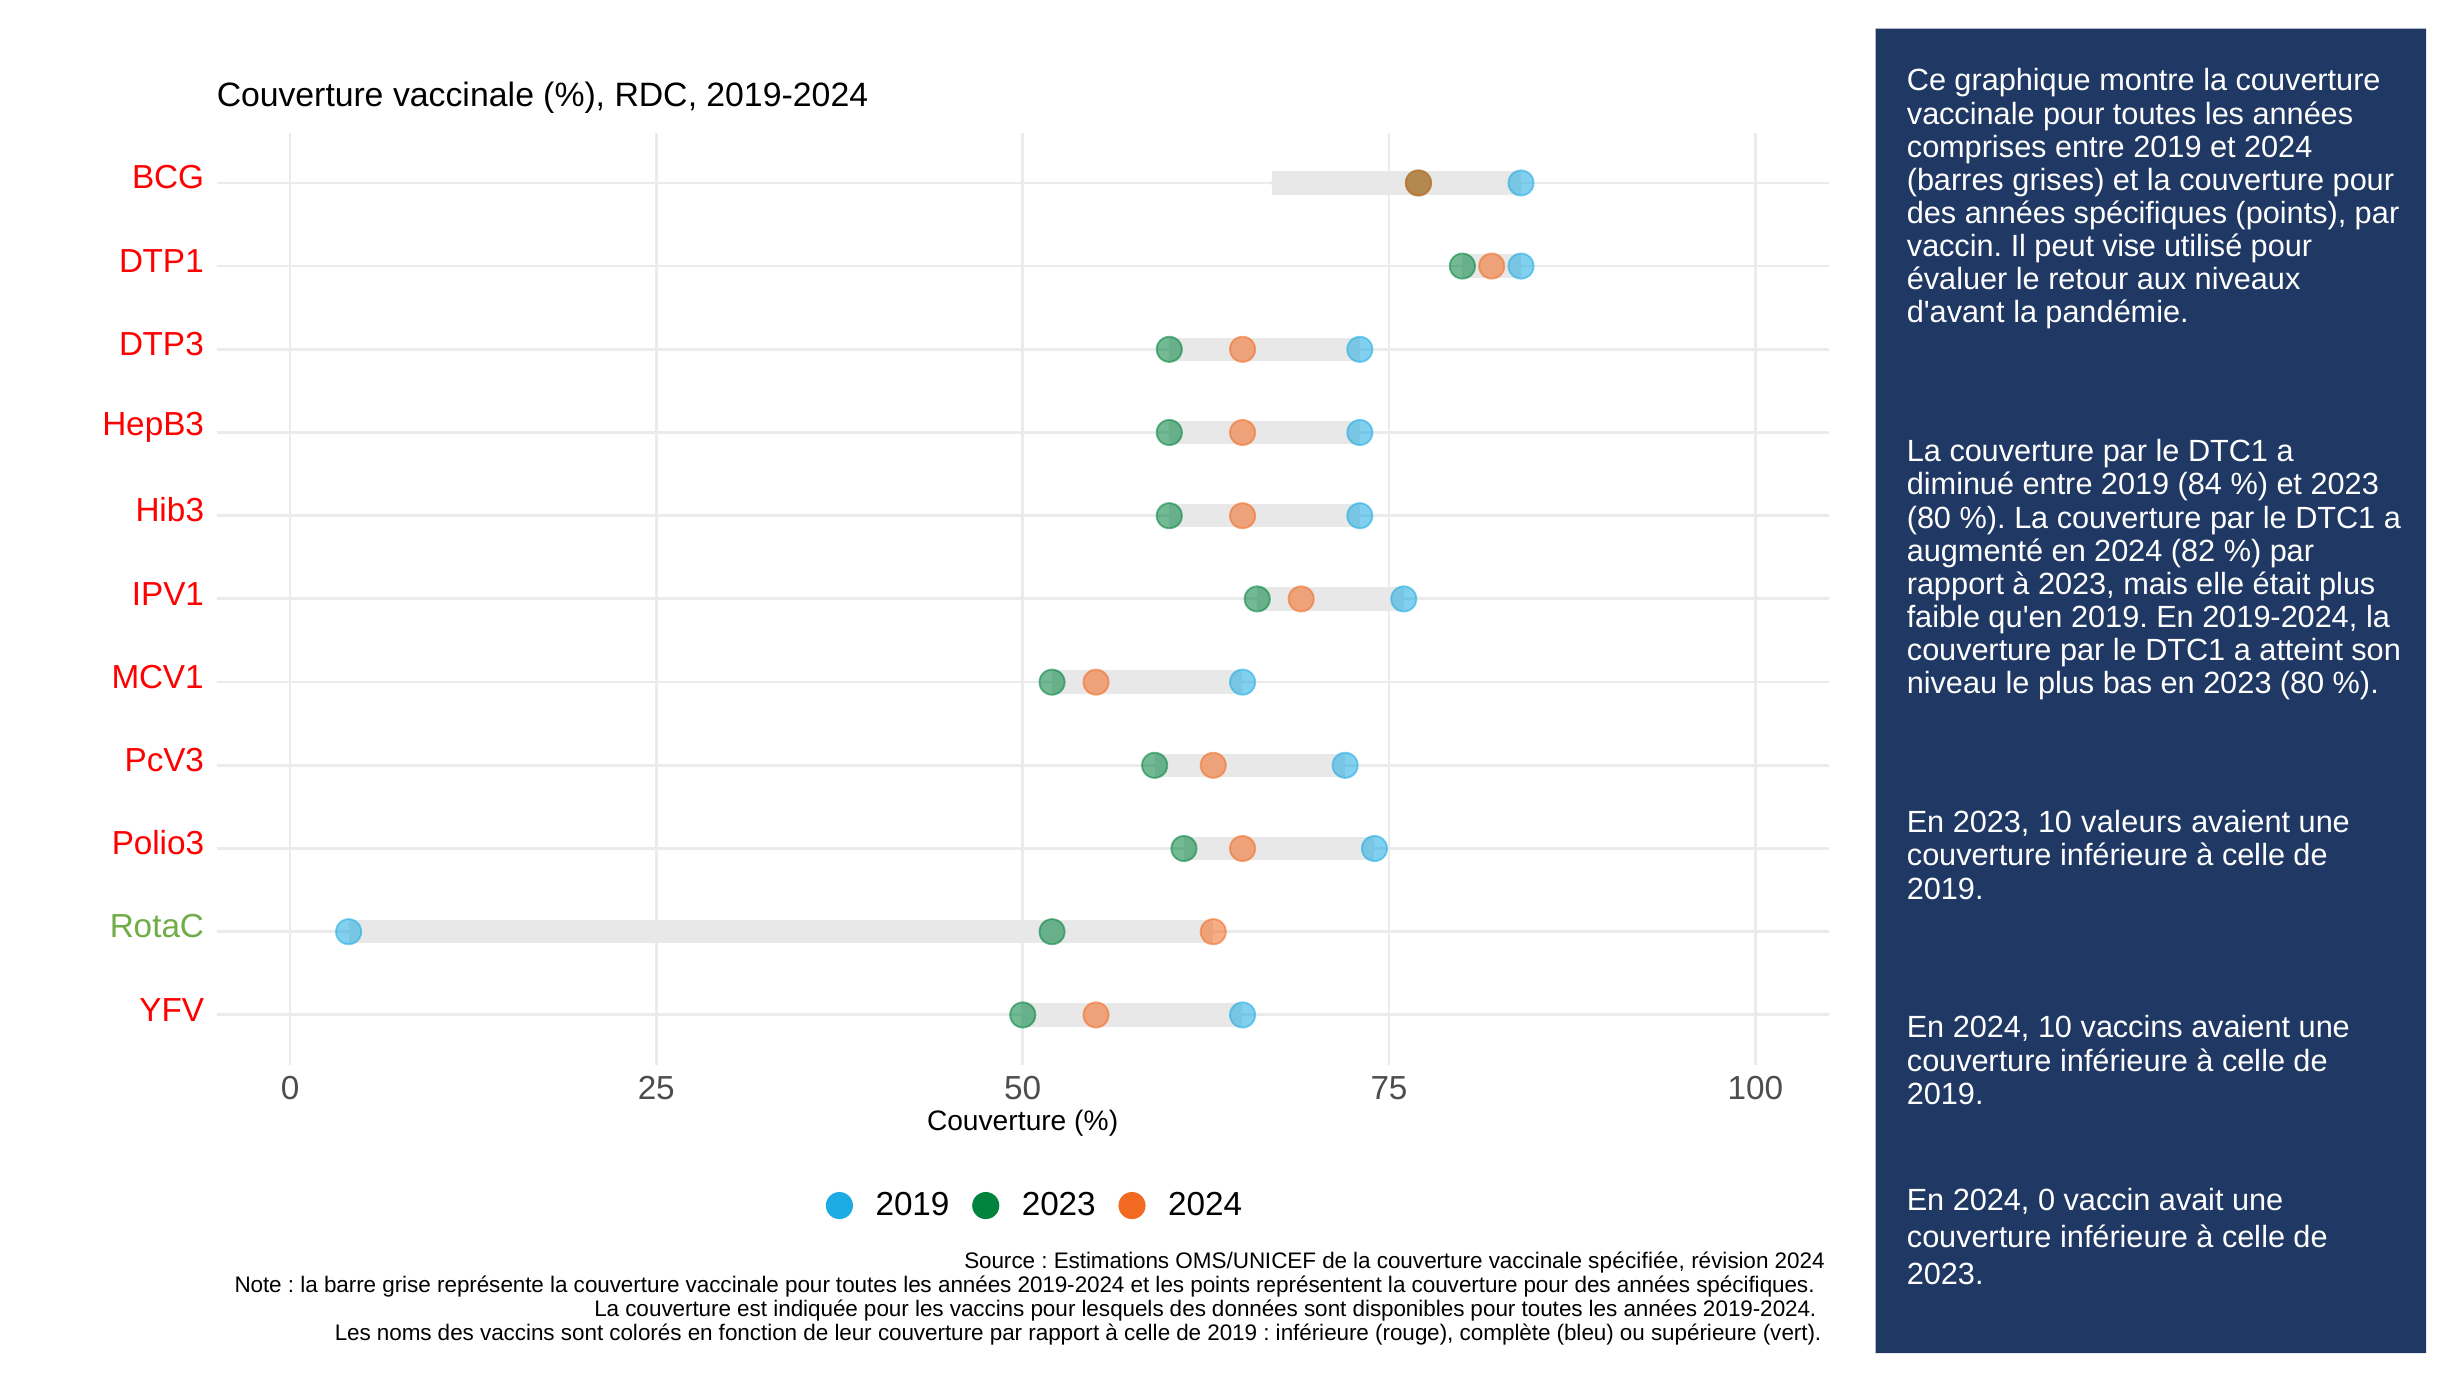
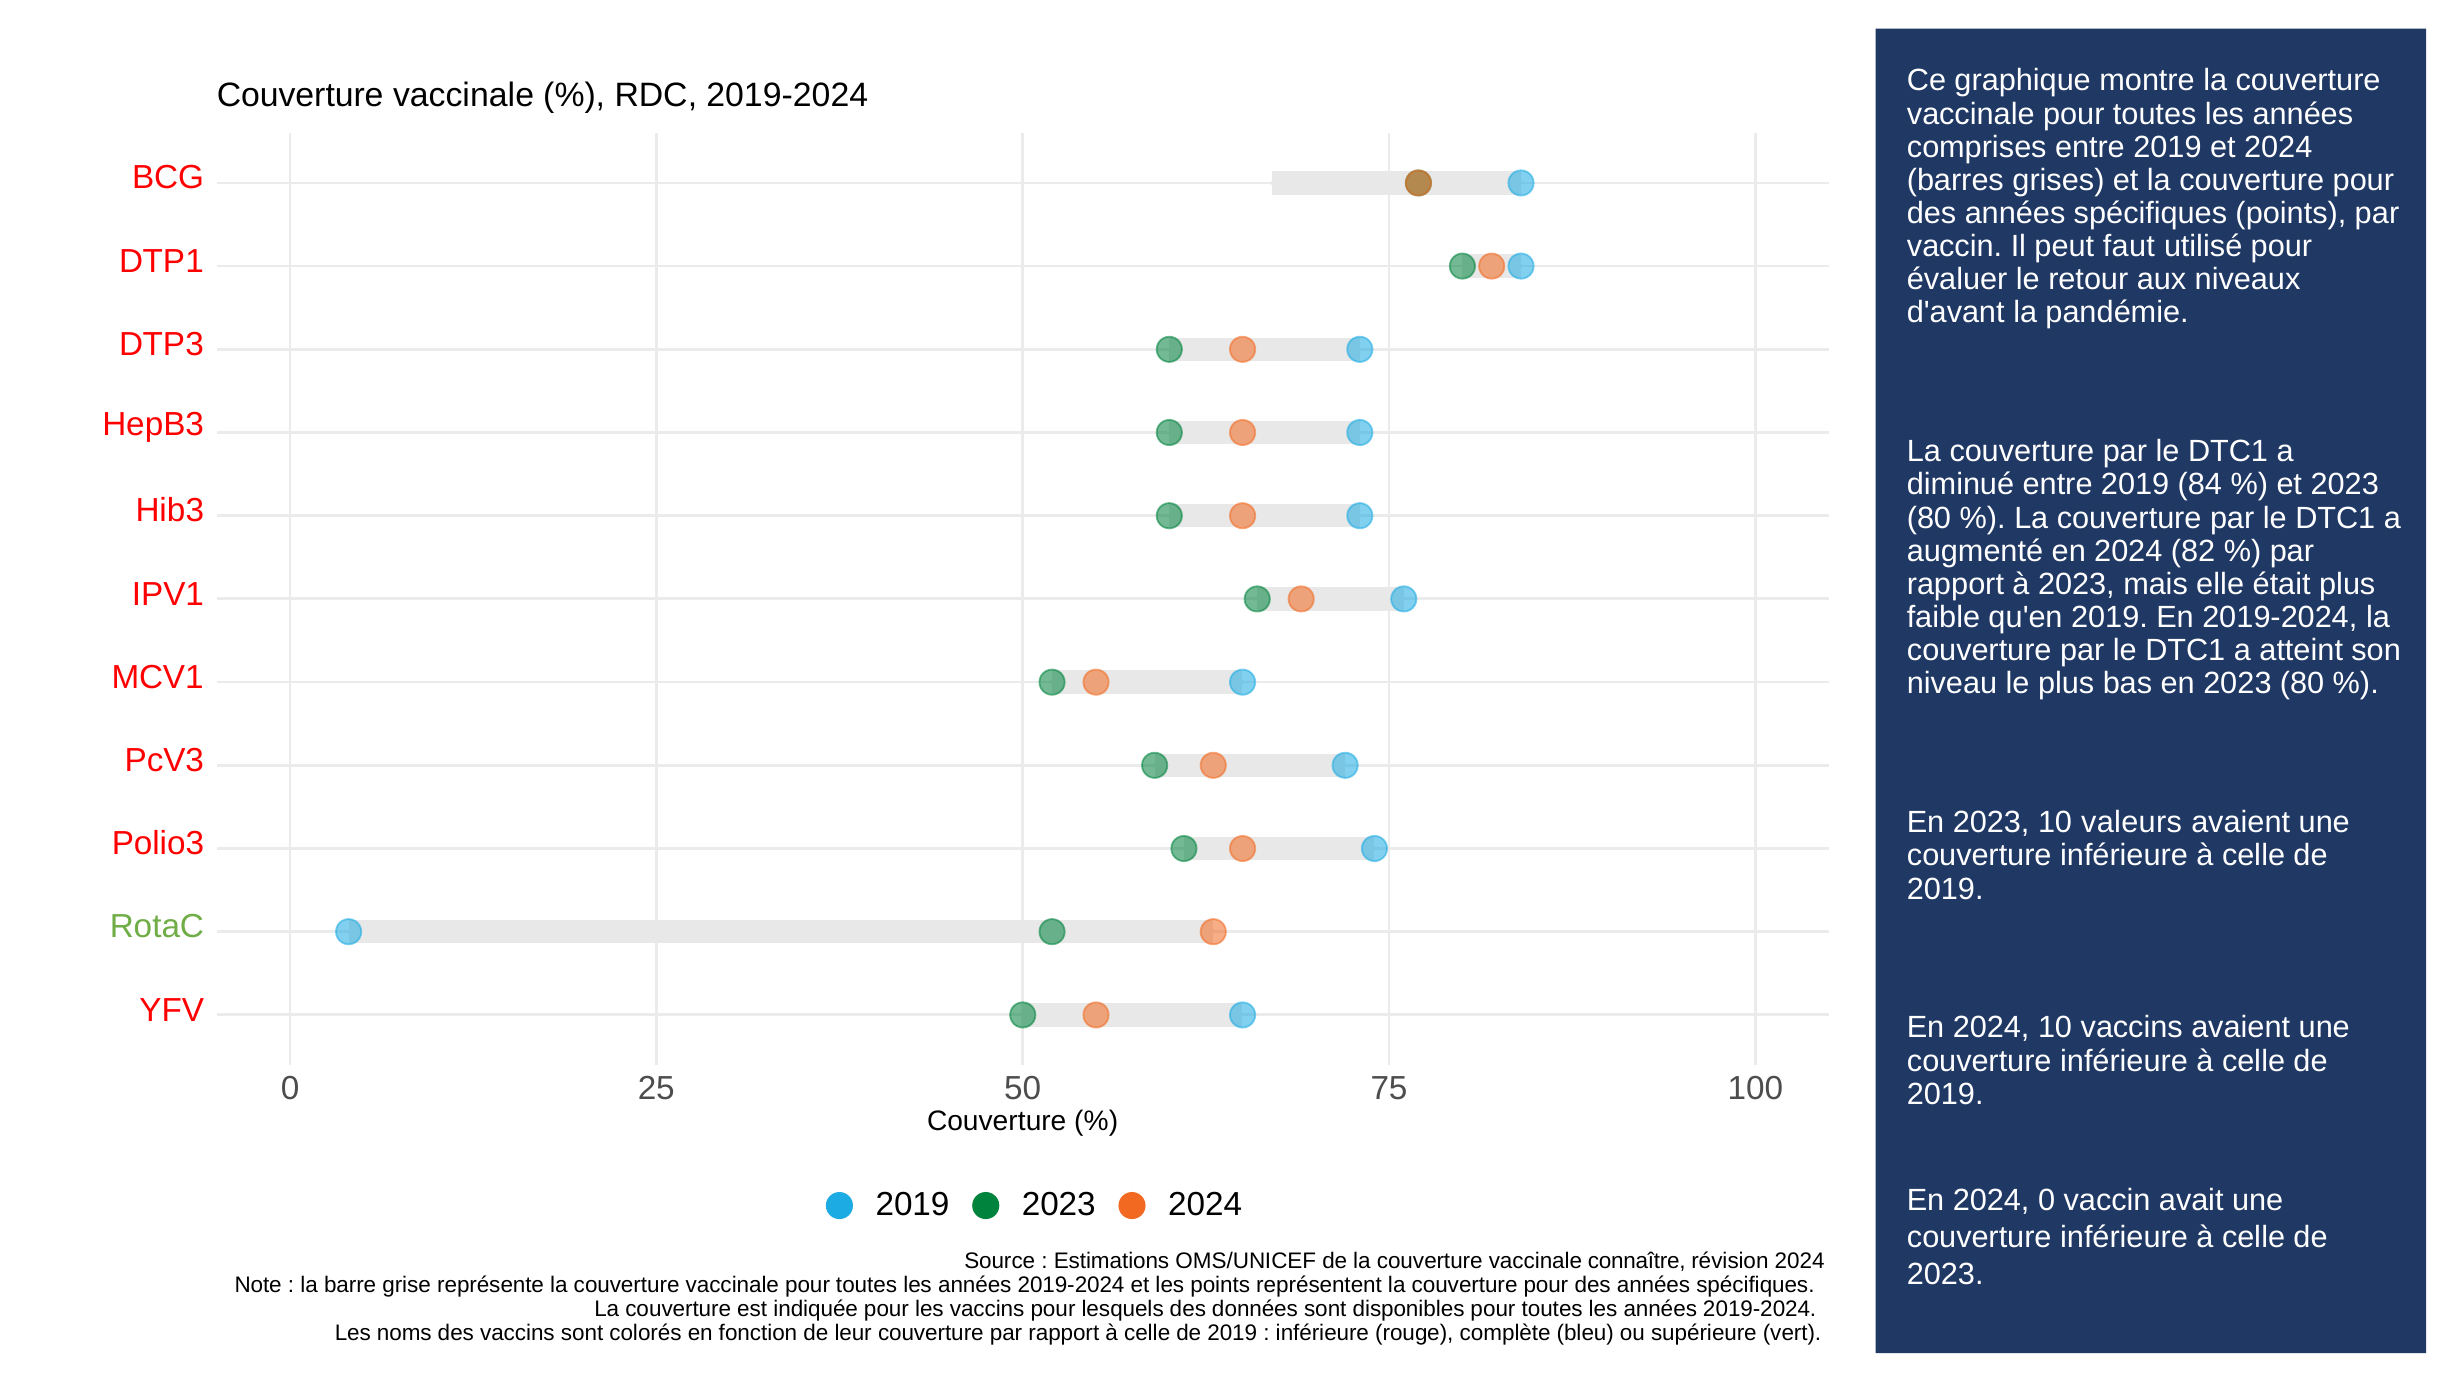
vise: vise -> faut (2129, 247)
spécifiée: spécifiée -> connaître (1637, 1261)
